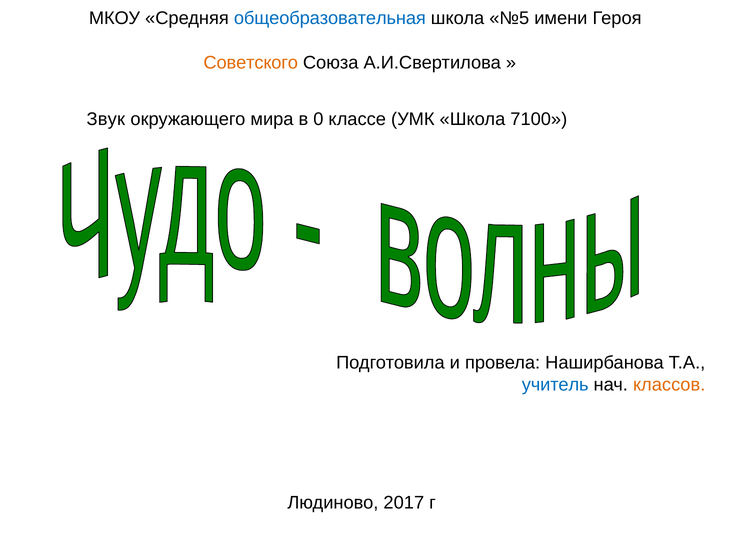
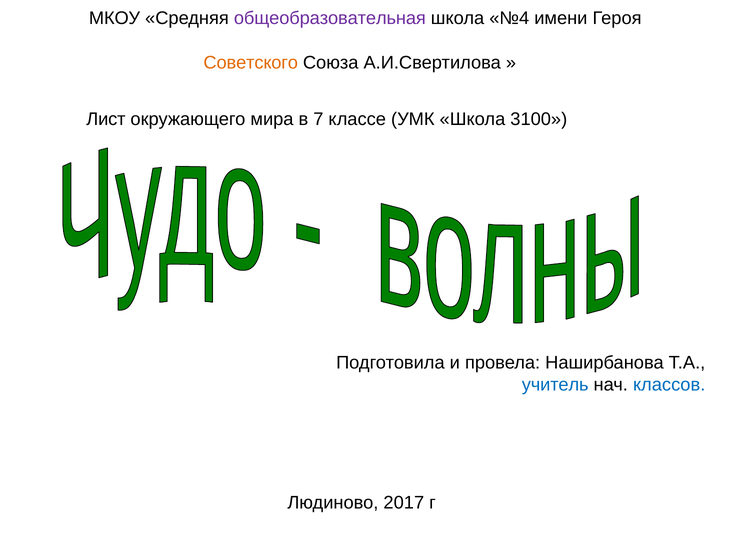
общеобразовательная colour: blue -> purple (330, 18)
№5: №5 -> №4 (509, 18)
Звук: Звук -> Лист (106, 119)
0: 0 -> 7 (318, 119)
7100: 7100 -> 3100 (539, 119)
классов colour: orange -> blue (669, 385)
